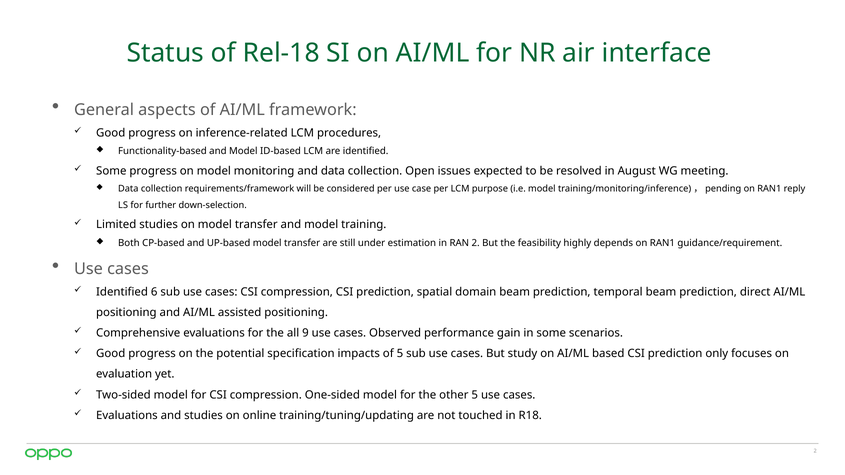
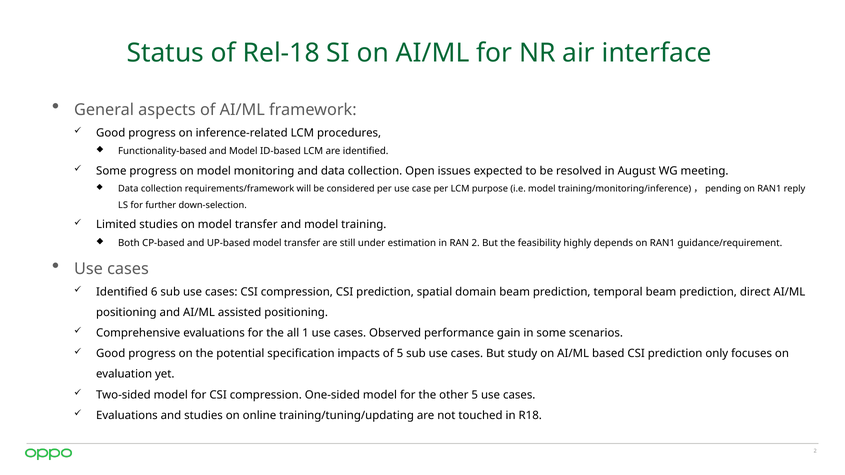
9: 9 -> 1 (305, 333)
